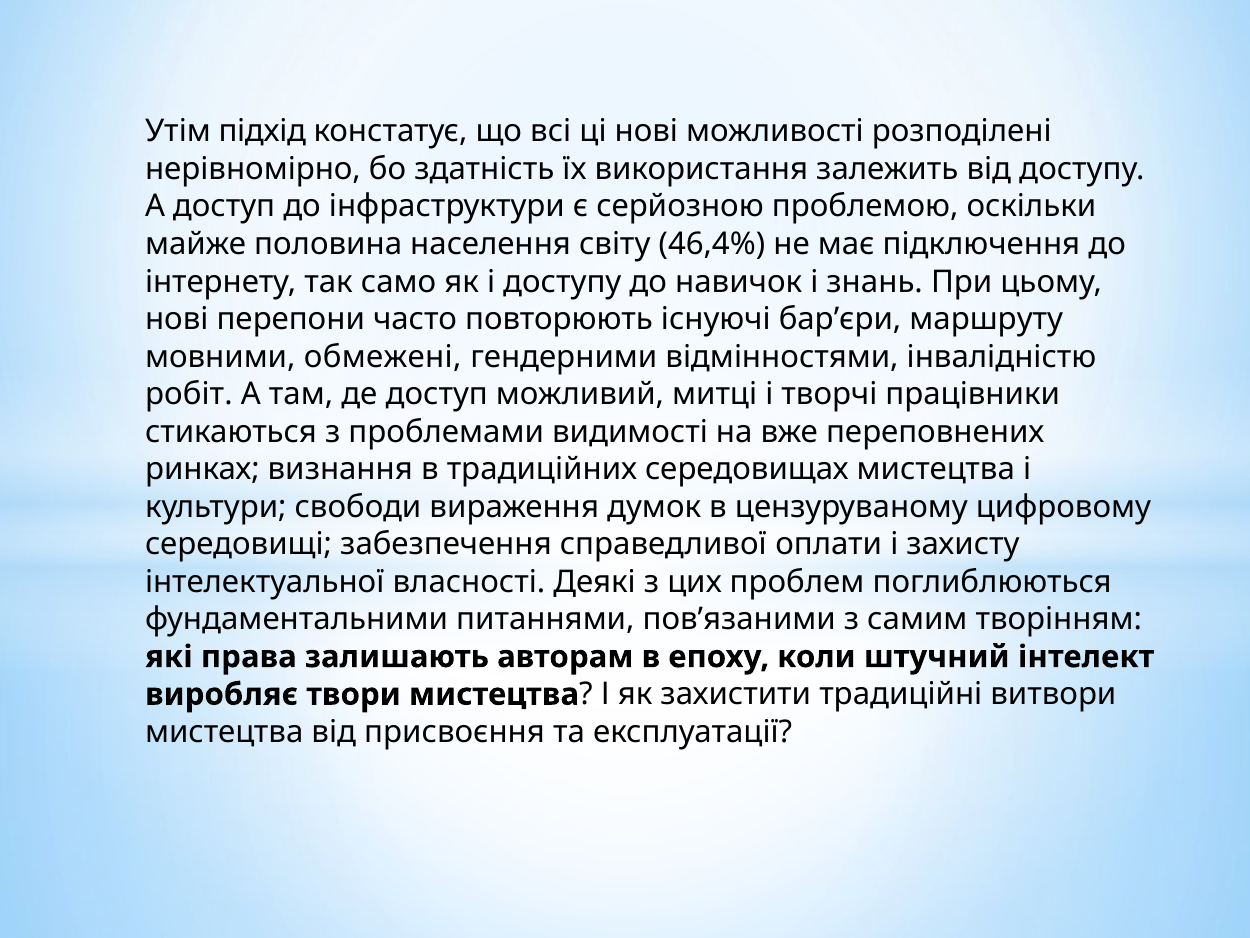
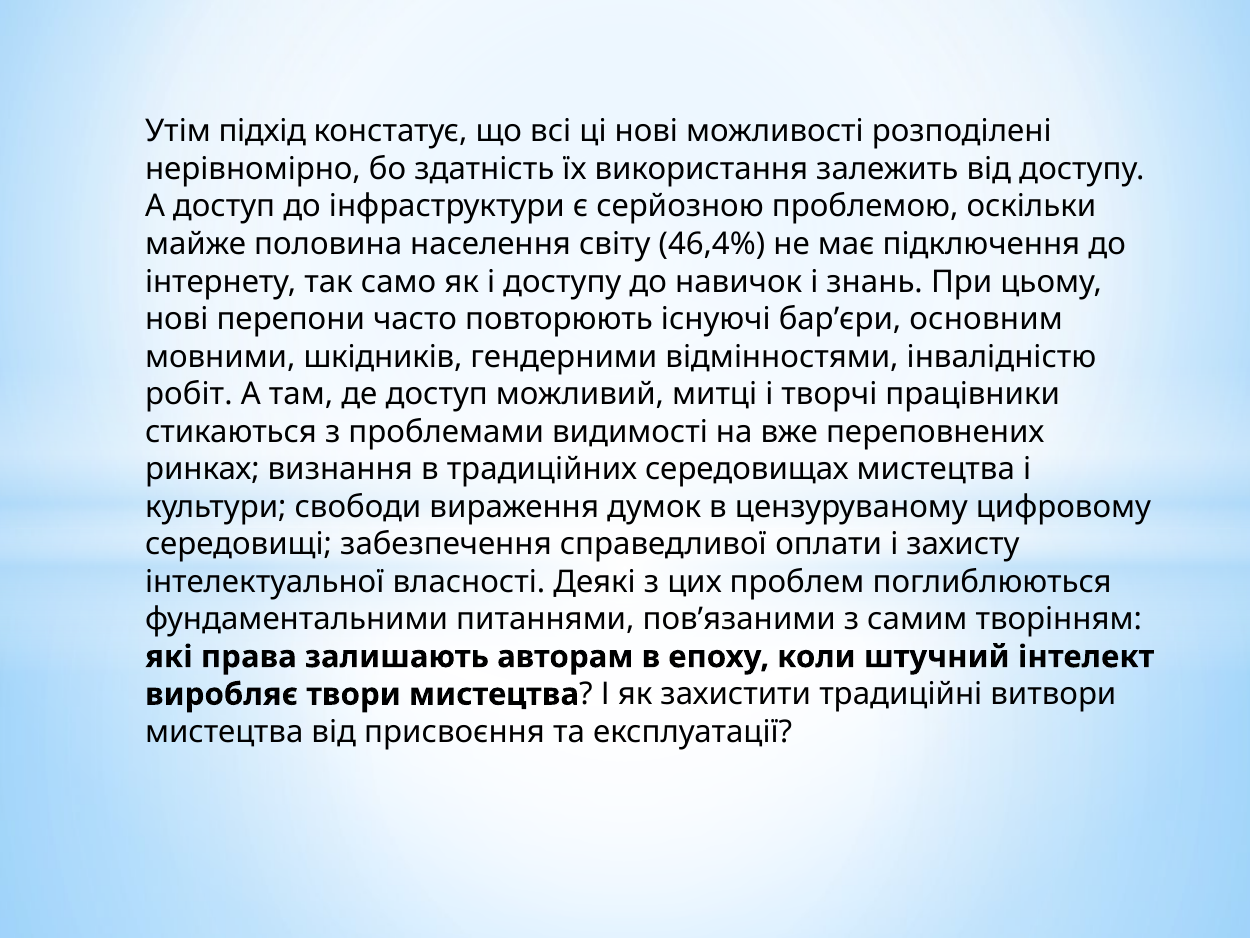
маршруту: маршруту -> основним (986, 319)
обмежені: обмежені -> шкідників (383, 357)
